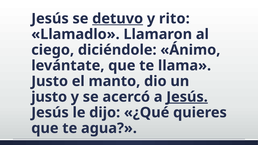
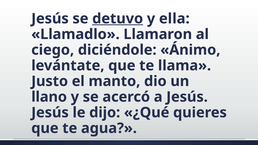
rito: rito -> ella (174, 19)
justo: justo -> llano (49, 97)
Jesús underline: present -> none (187, 97)
